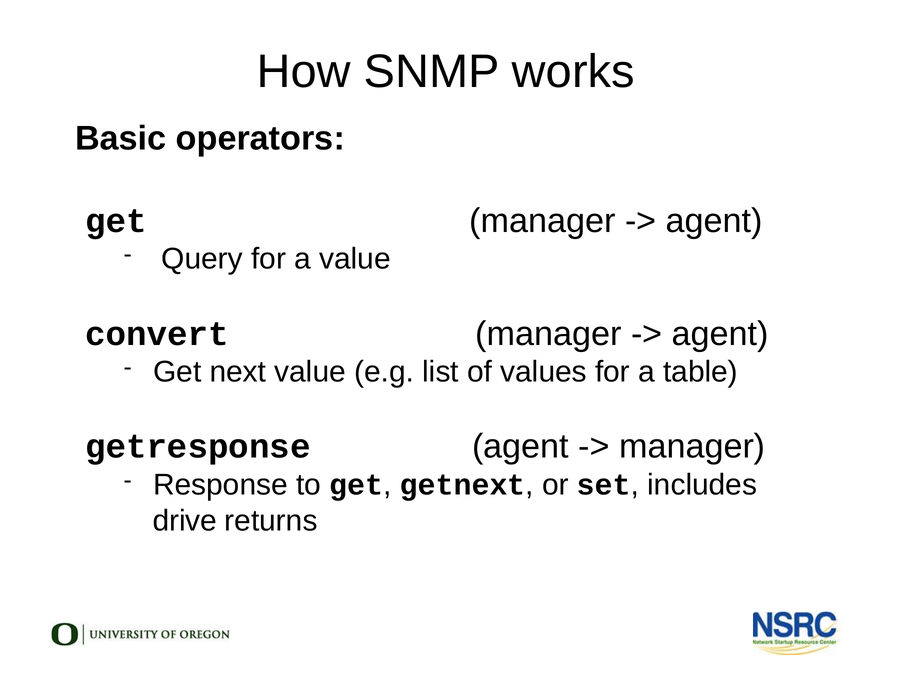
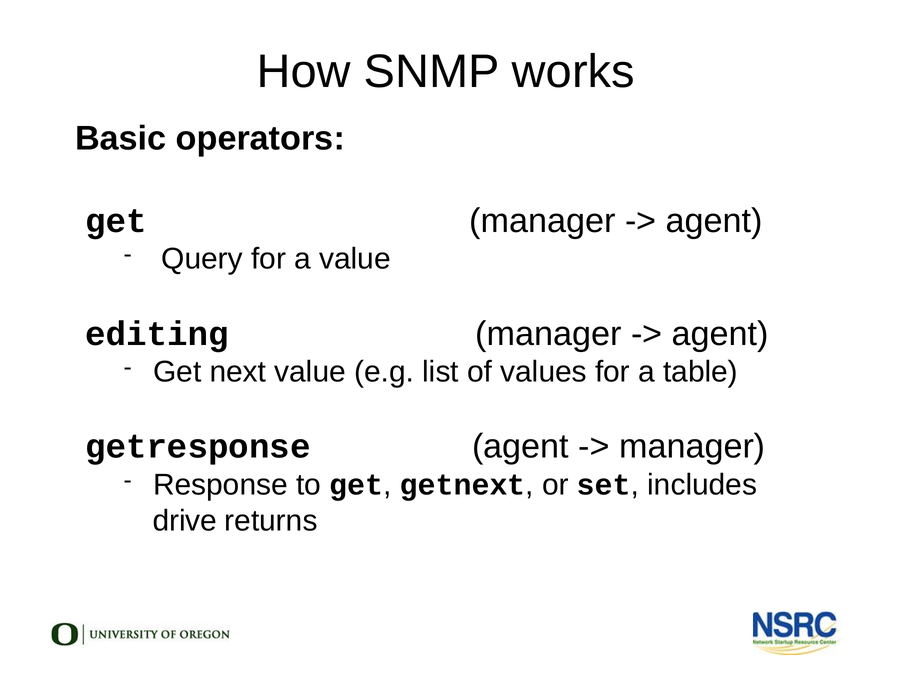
convert: convert -> editing (157, 334)
